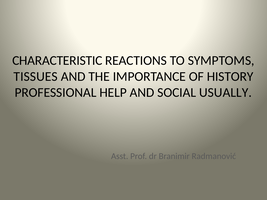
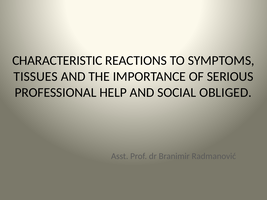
HISTORY: HISTORY -> SERIOUS (230, 77)
USUALLY: USUALLY -> OBLIGED (225, 93)
